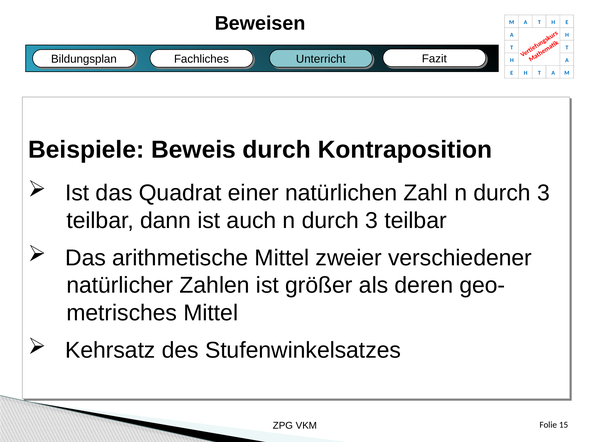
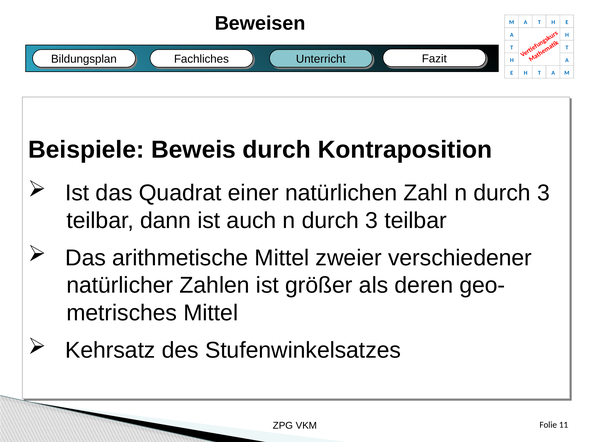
15: 15 -> 11 (564, 425)
